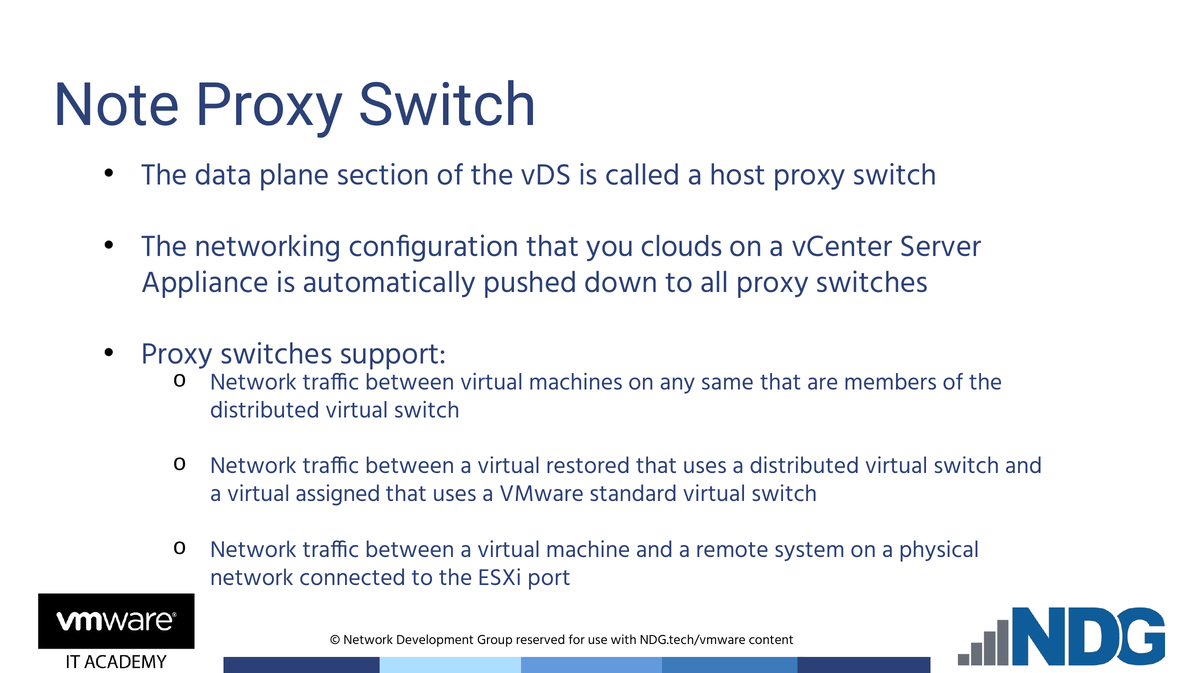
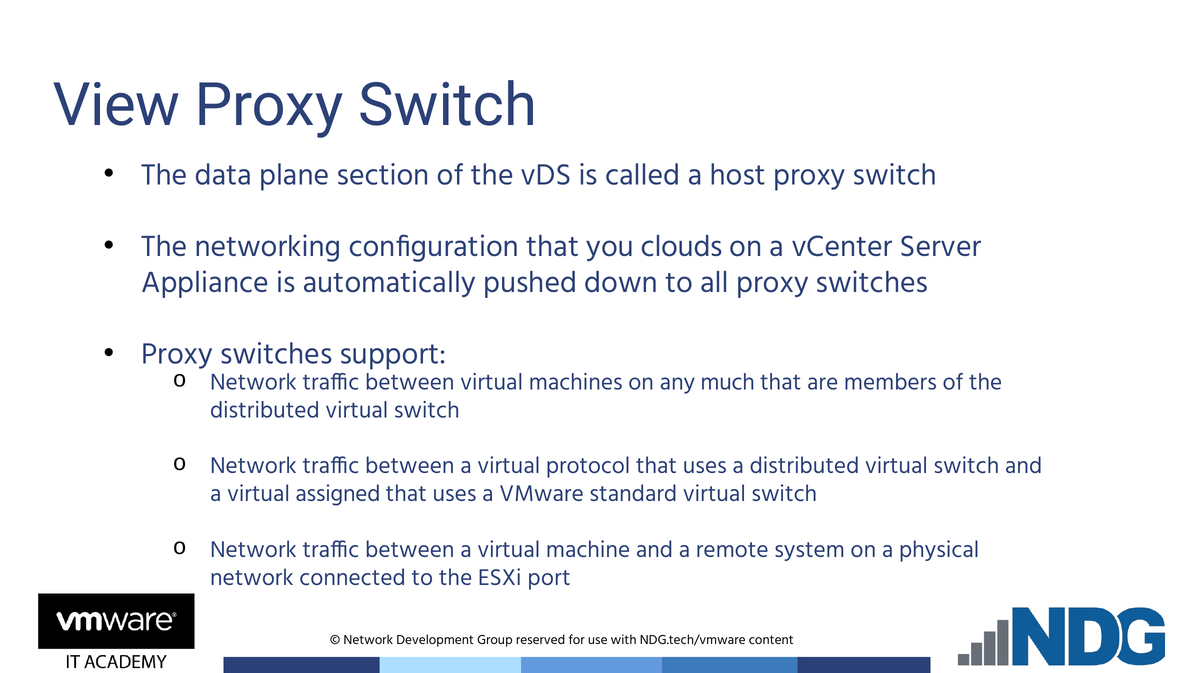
Note: Note -> View (116, 106)
same: same -> much (728, 382)
restored: restored -> protocol (588, 466)
